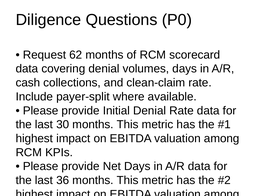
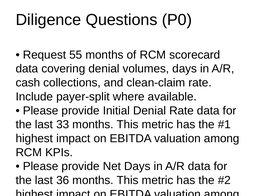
62: 62 -> 55 (76, 55)
30: 30 -> 33 (63, 124)
